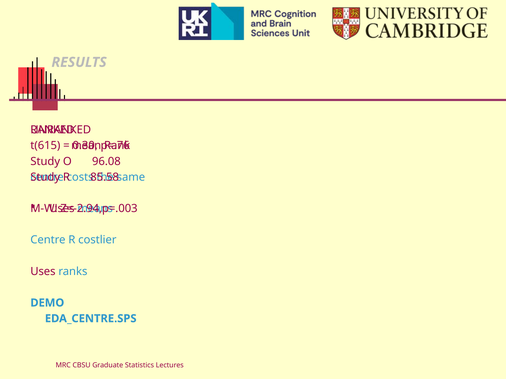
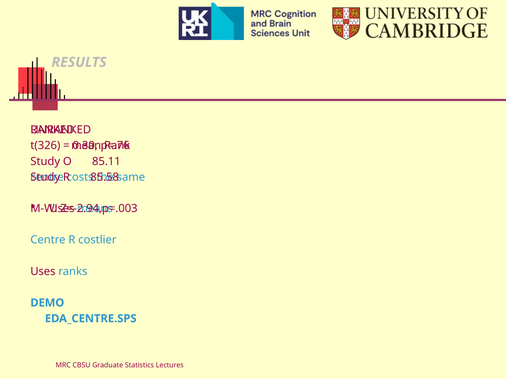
t(615: t(615 -> t(326 (45, 146)
96.08: 96.08 -> 85.11 (106, 162)
